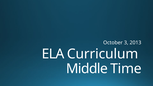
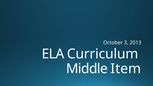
Time: Time -> Item (126, 69)
